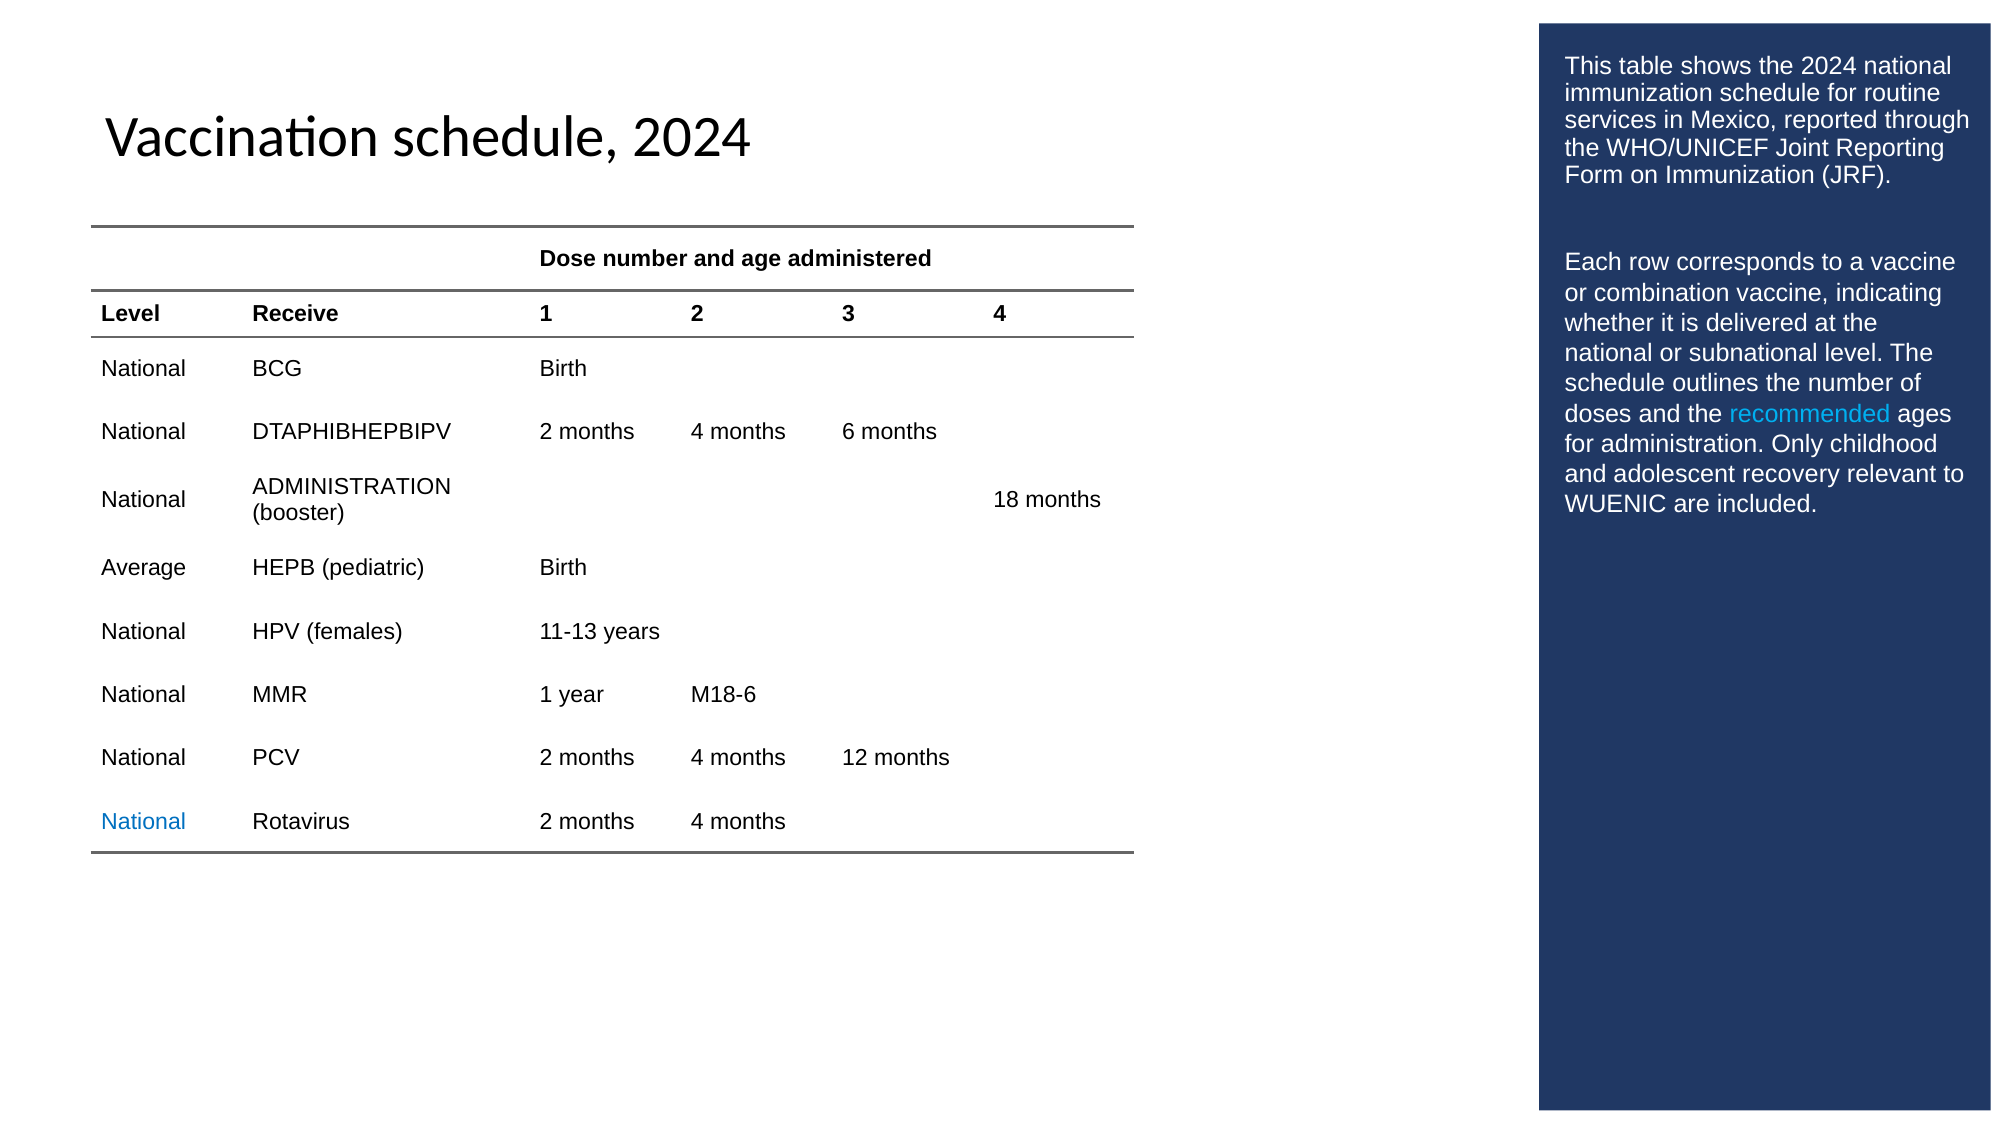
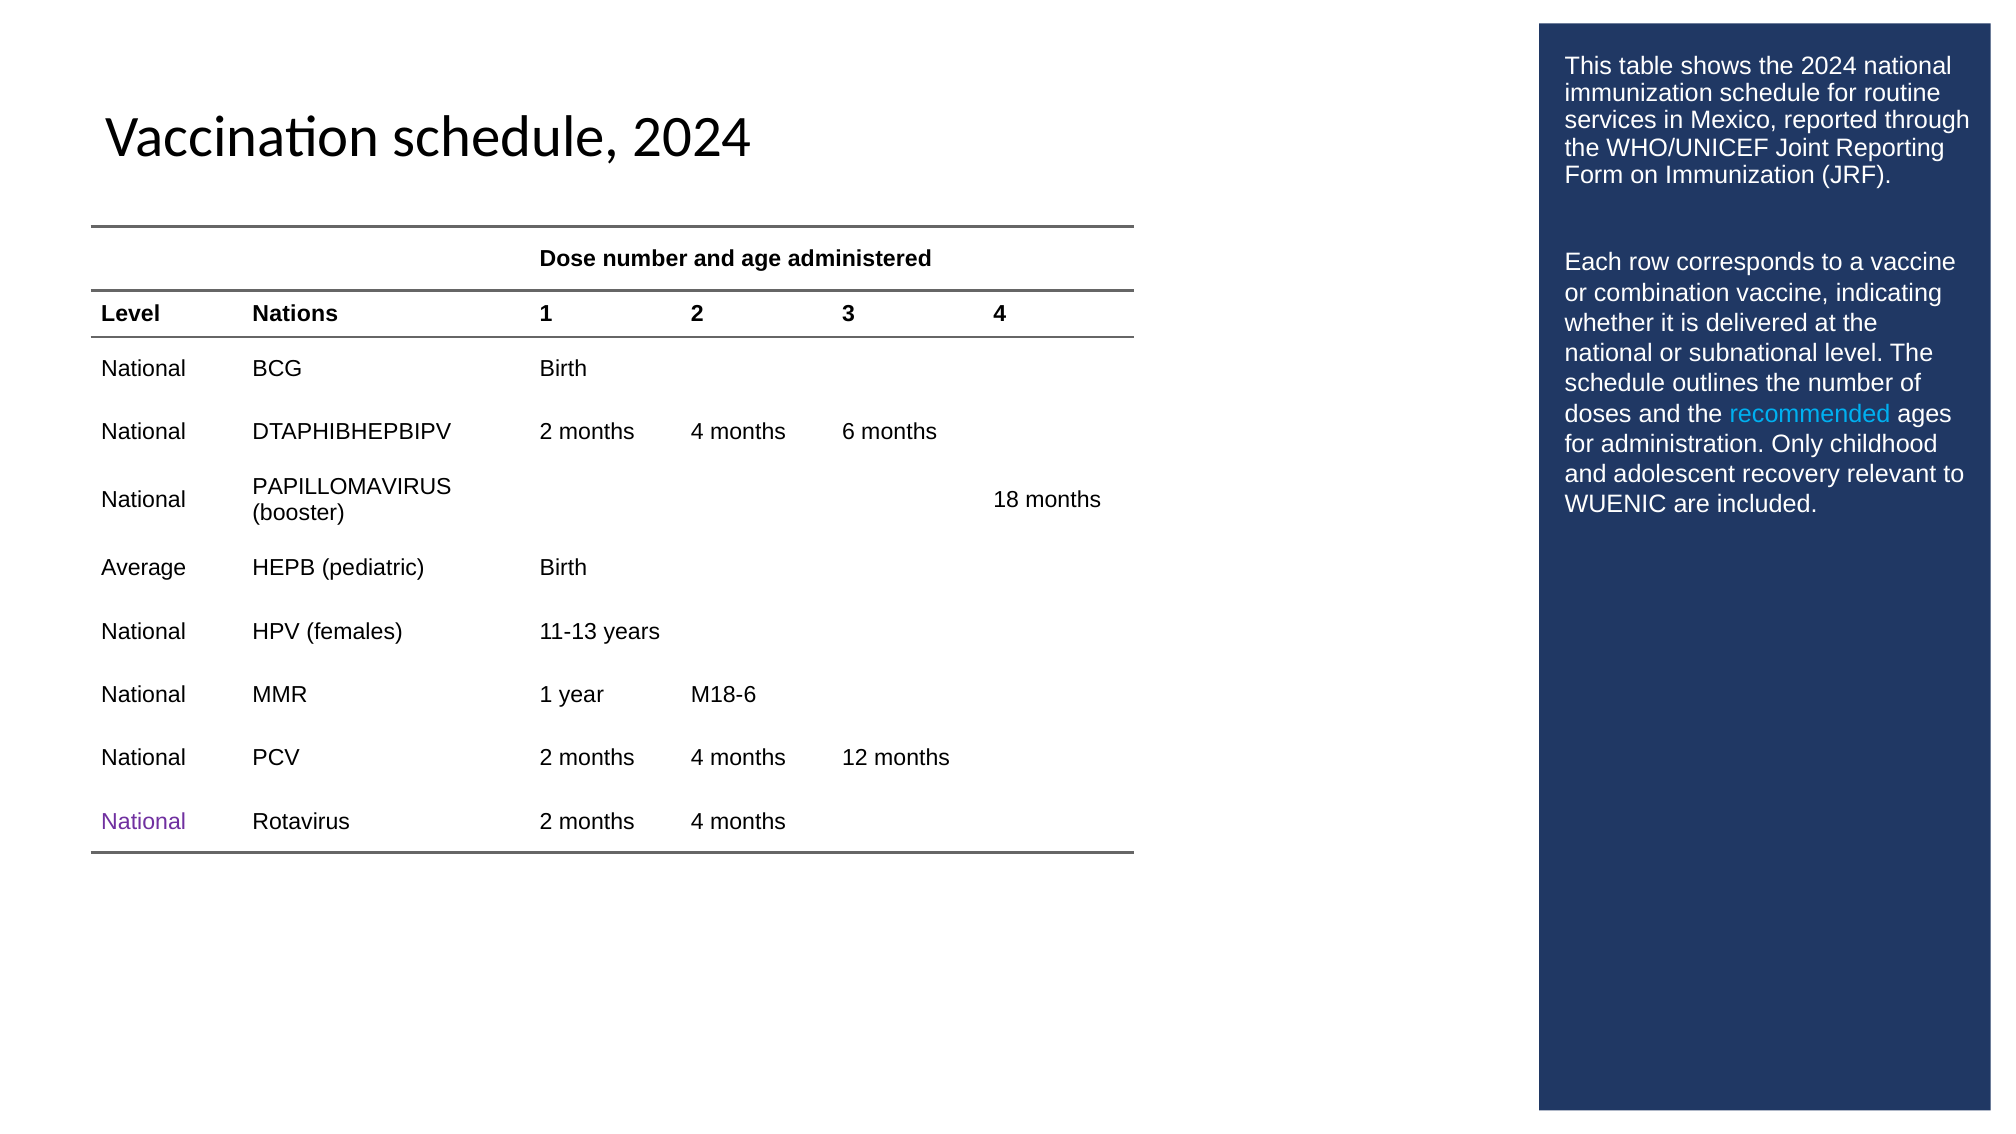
Receive: Receive -> Nations (295, 314)
ADMINISTRATION: ADMINISTRATION -> PAPILLOMAVIRUS (352, 487)
National colour: blue -> purple (144, 821)
